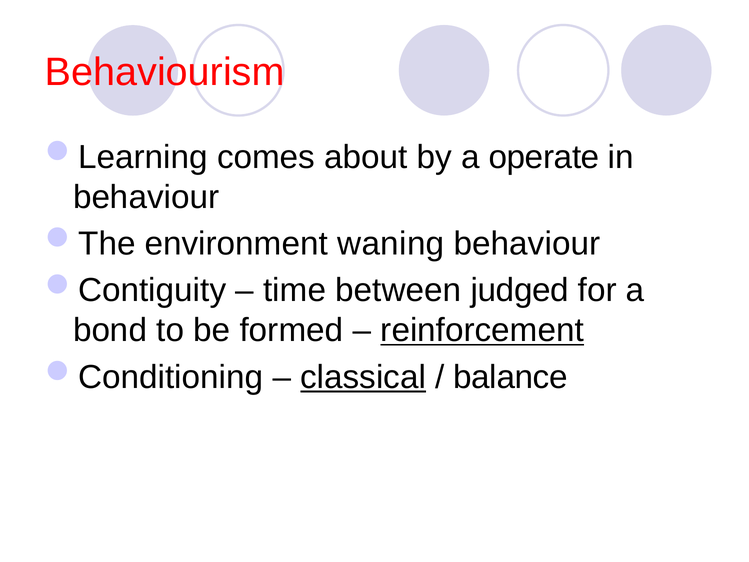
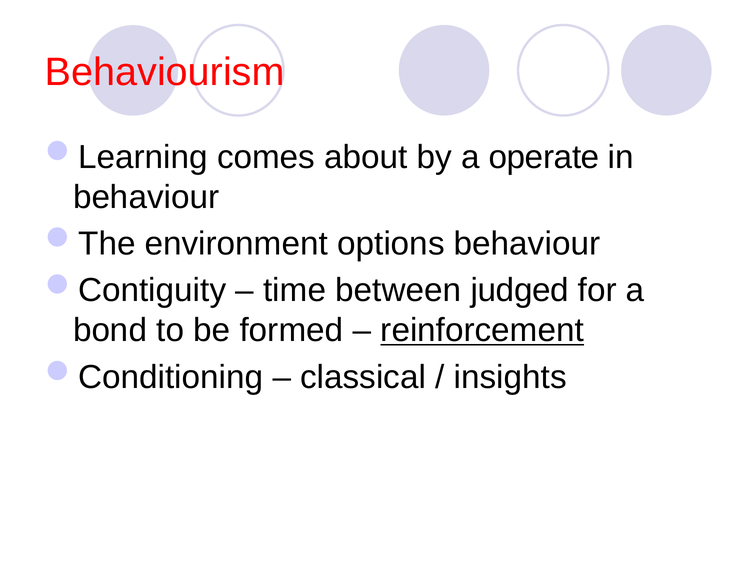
waning: waning -> options (391, 244)
classical underline: present -> none (363, 377)
balance: balance -> insights (510, 377)
